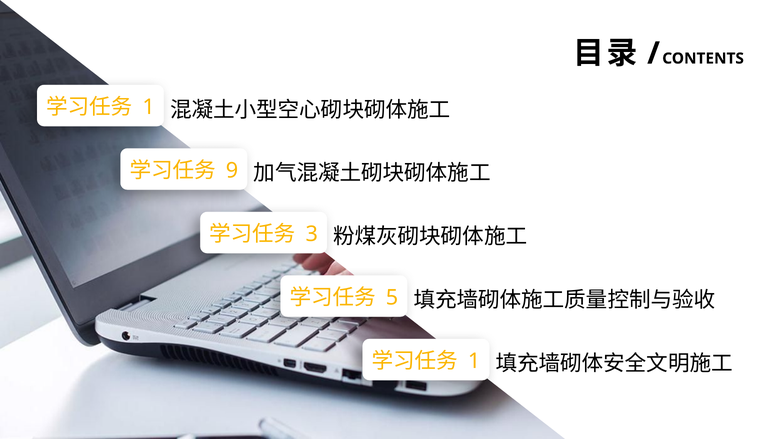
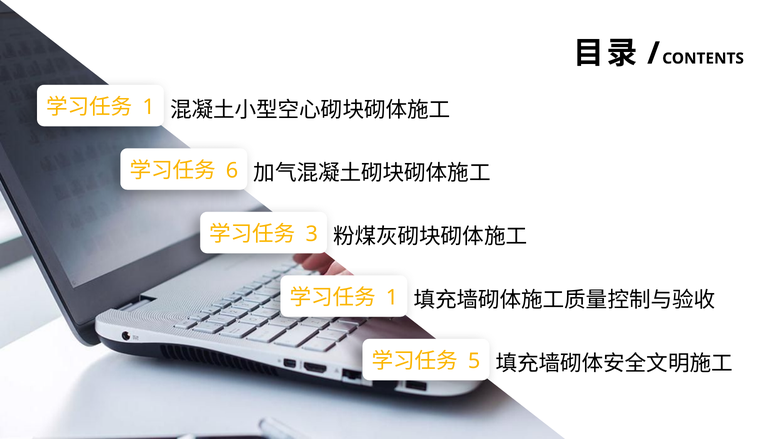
9: 9 -> 6 (232, 171)
5: 5 -> 1 (392, 298)
1: 1 -> 5 (474, 361)
